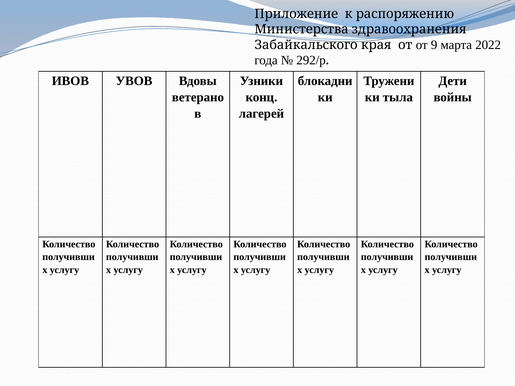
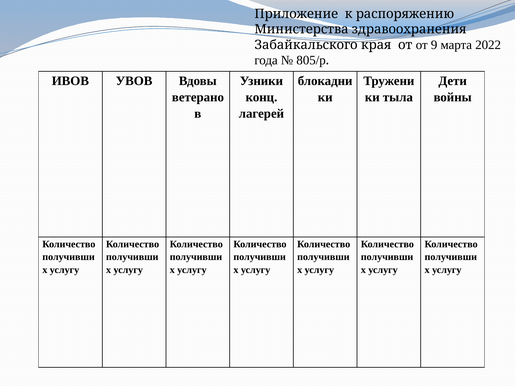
292/р: 292/р -> 805/р (311, 60)
